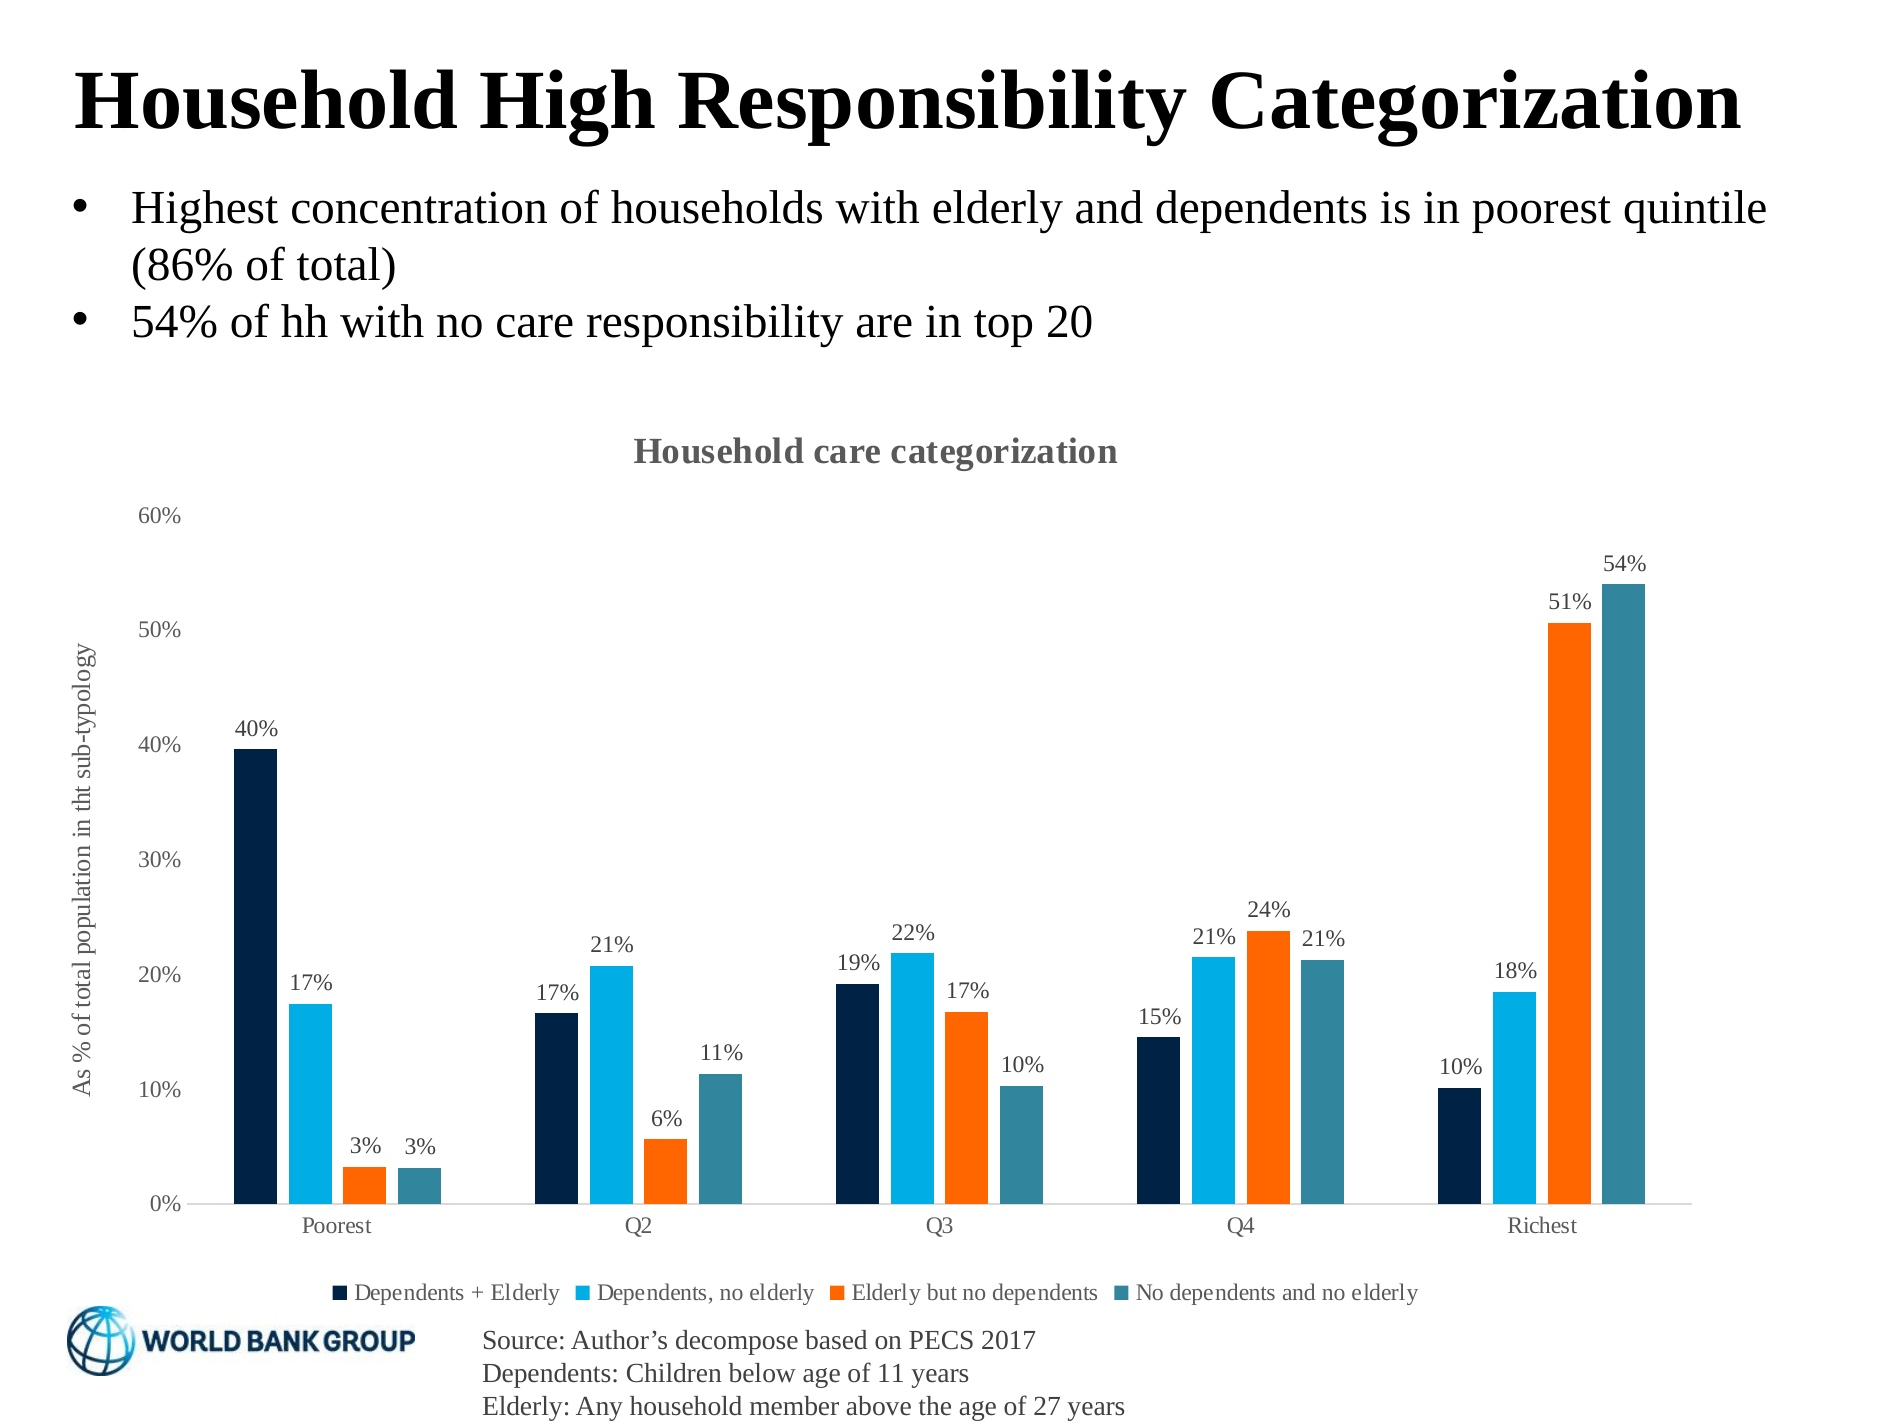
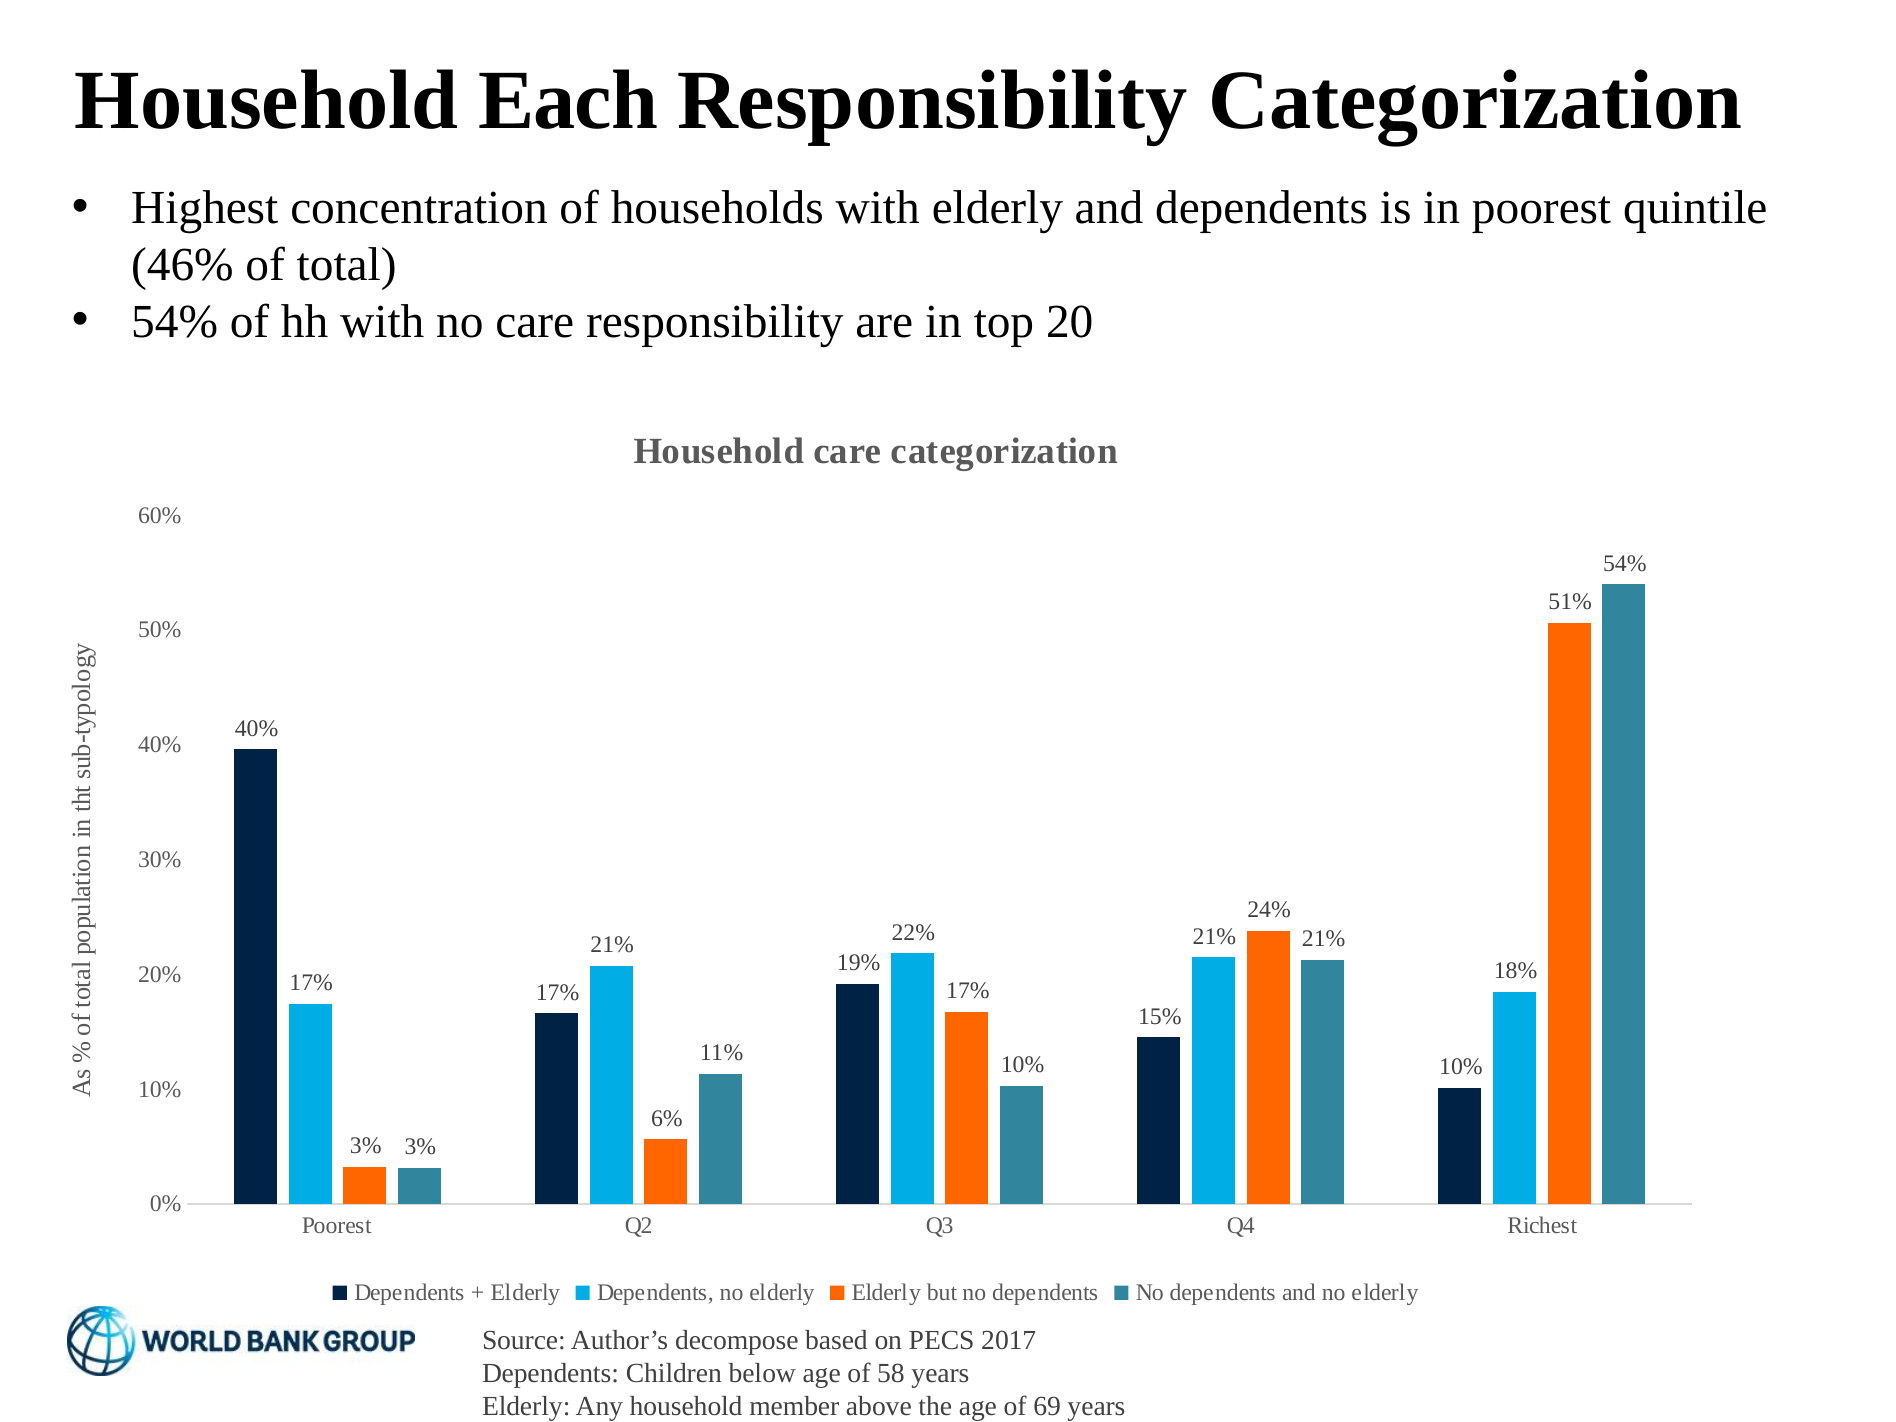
High: High -> Each (568, 101)
86%: 86% -> 46% (182, 265)
11: 11 -> 58 (891, 1373)
27: 27 -> 69 (1047, 1406)
